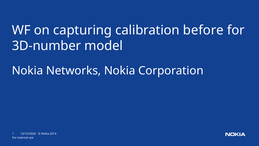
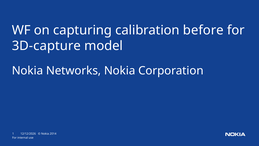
3D-number: 3D-number -> 3D-capture (46, 46)
